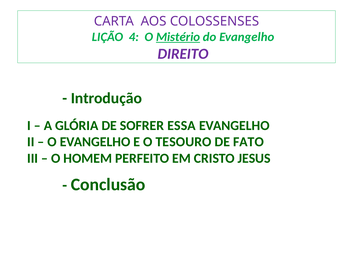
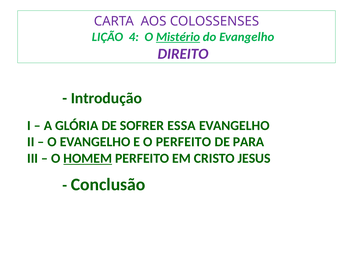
O TESOURO: TESOURO -> PERFEITO (183, 142)
FATO: FATO -> PARA (249, 142)
HOMEM underline: none -> present (88, 158)
